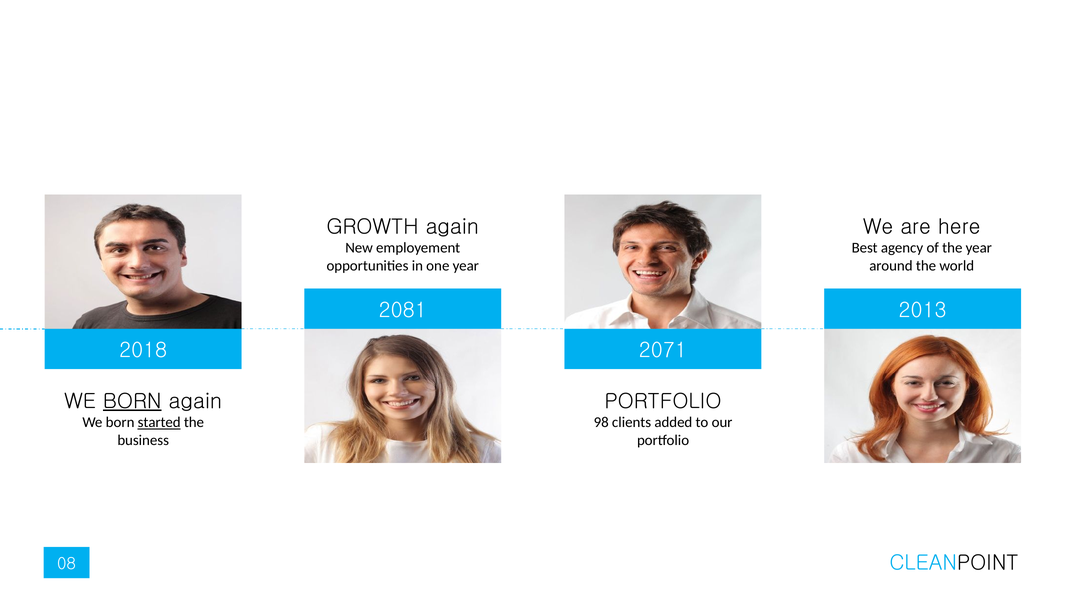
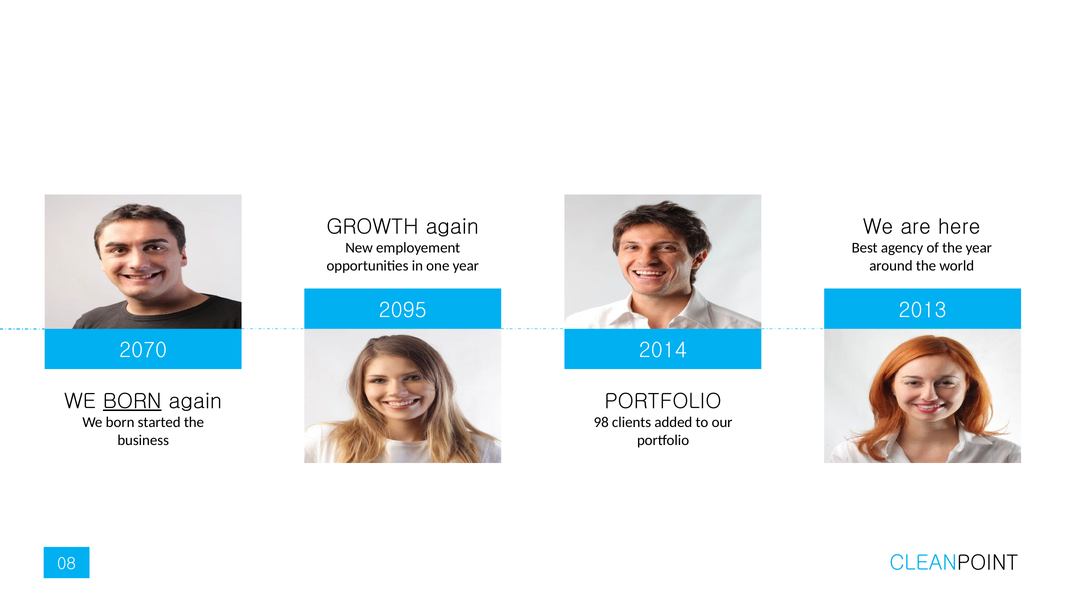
2081: 2081 -> 2095 (403, 310)
2018: 2018 -> 2070 (143, 351)
2071: 2071 -> 2014 (663, 351)
started underline: present -> none (159, 423)
